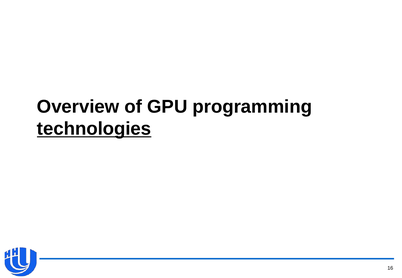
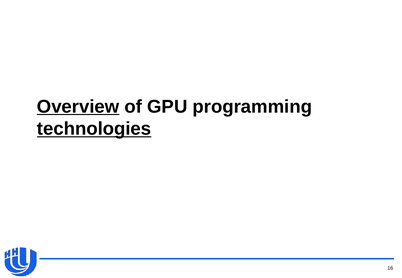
Overview underline: none -> present (78, 107)
